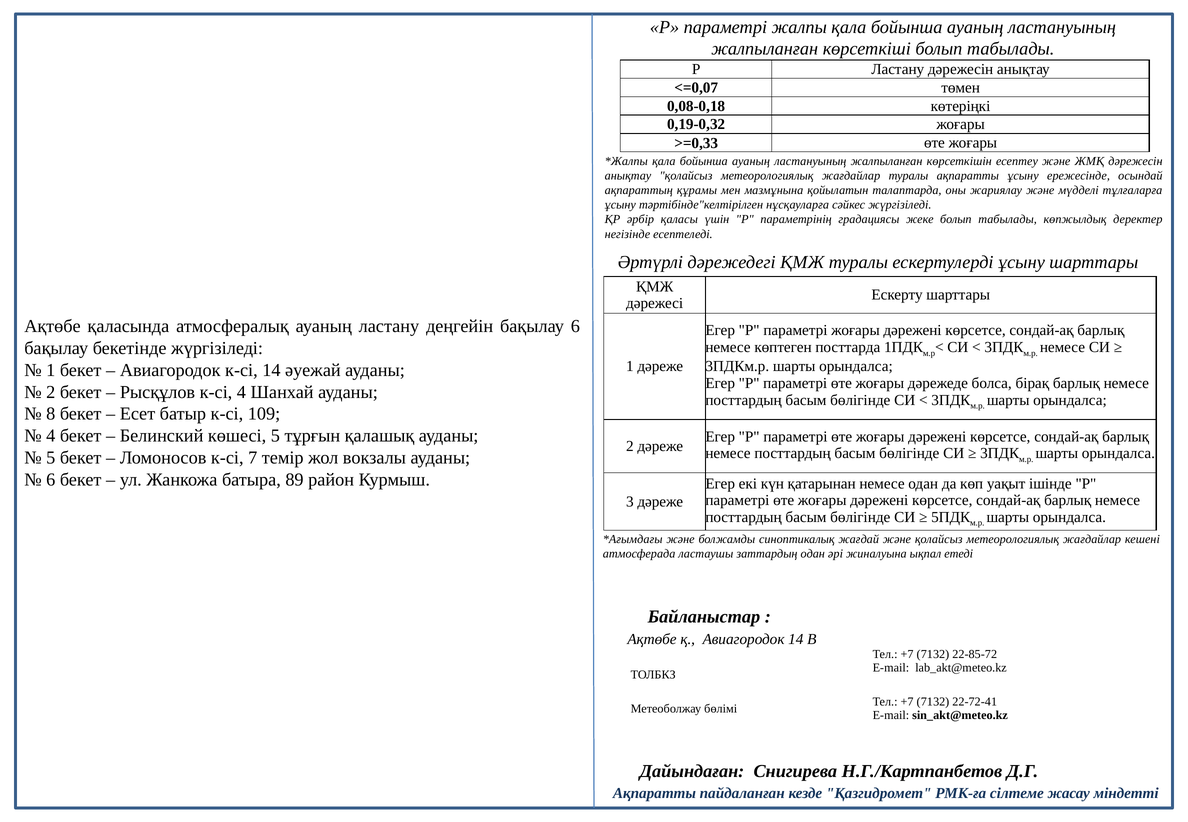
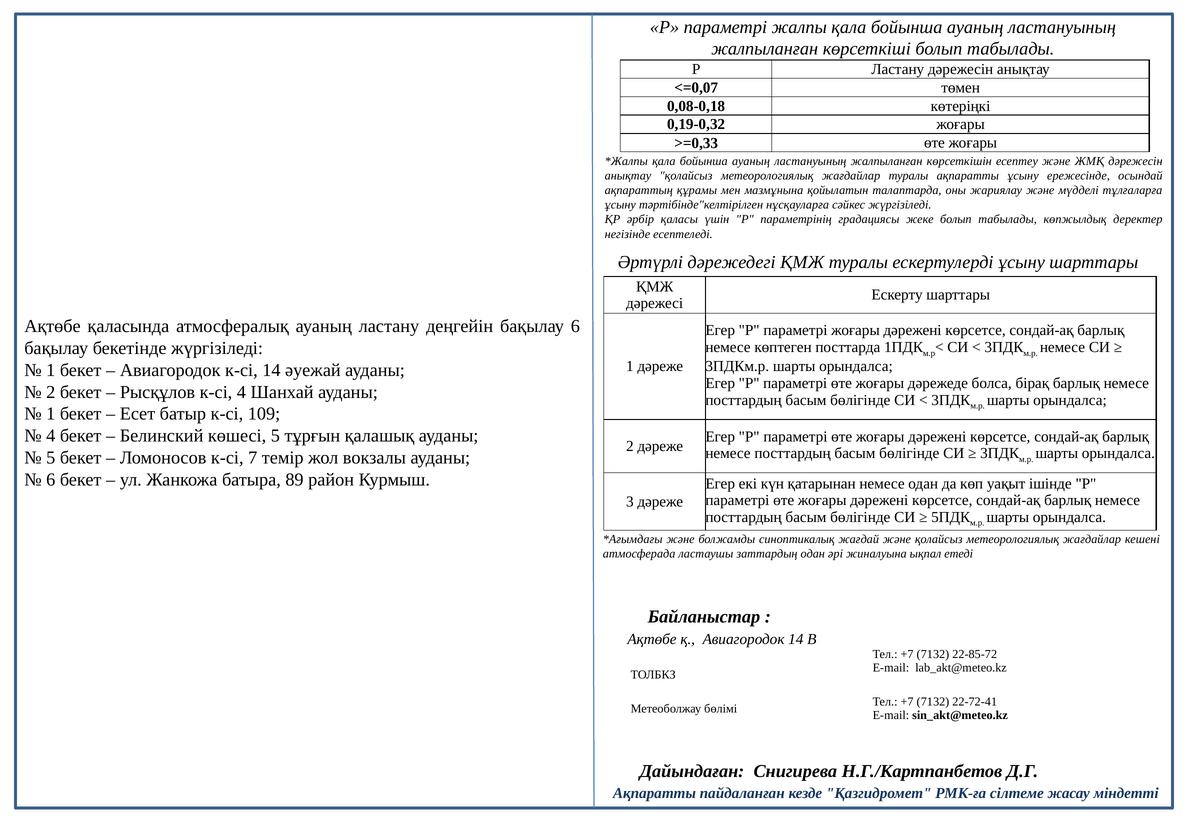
8: 8 -> 1 (51, 414)
